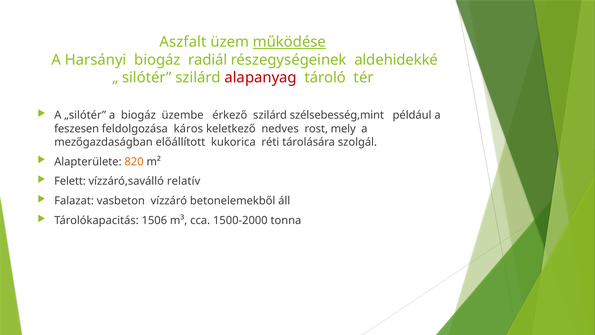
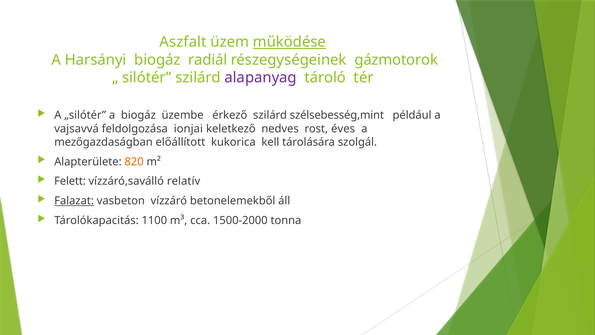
aldehidekké: aldehidekké -> gázmotorok (396, 60)
alapanyag colour: red -> purple (261, 78)
feszesen: feszesen -> vajsavvá (77, 129)
káros: káros -> ionjai (188, 129)
mely: mely -> éves (343, 129)
réti: réti -> kell (270, 142)
Falazat underline: none -> present (74, 201)
1506: 1506 -> 1100 (154, 220)
